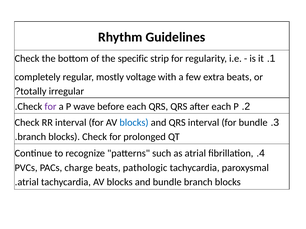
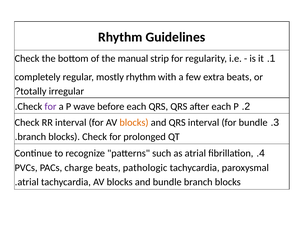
specific: specific -> manual (133, 59)
mostly voltage: voltage -> rhythm (141, 77)
blocks colour: blue -> orange (134, 123)
